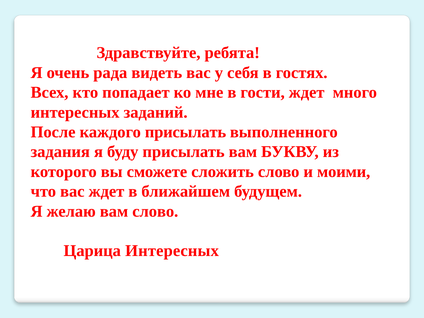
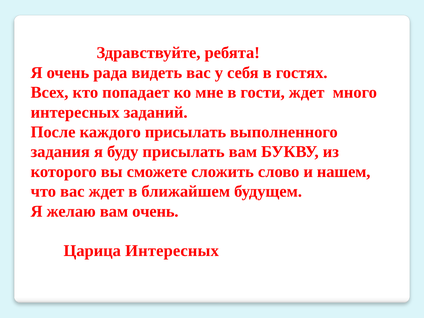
моими: моими -> нашем (344, 172)
вам слово: слово -> очень (155, 211)
